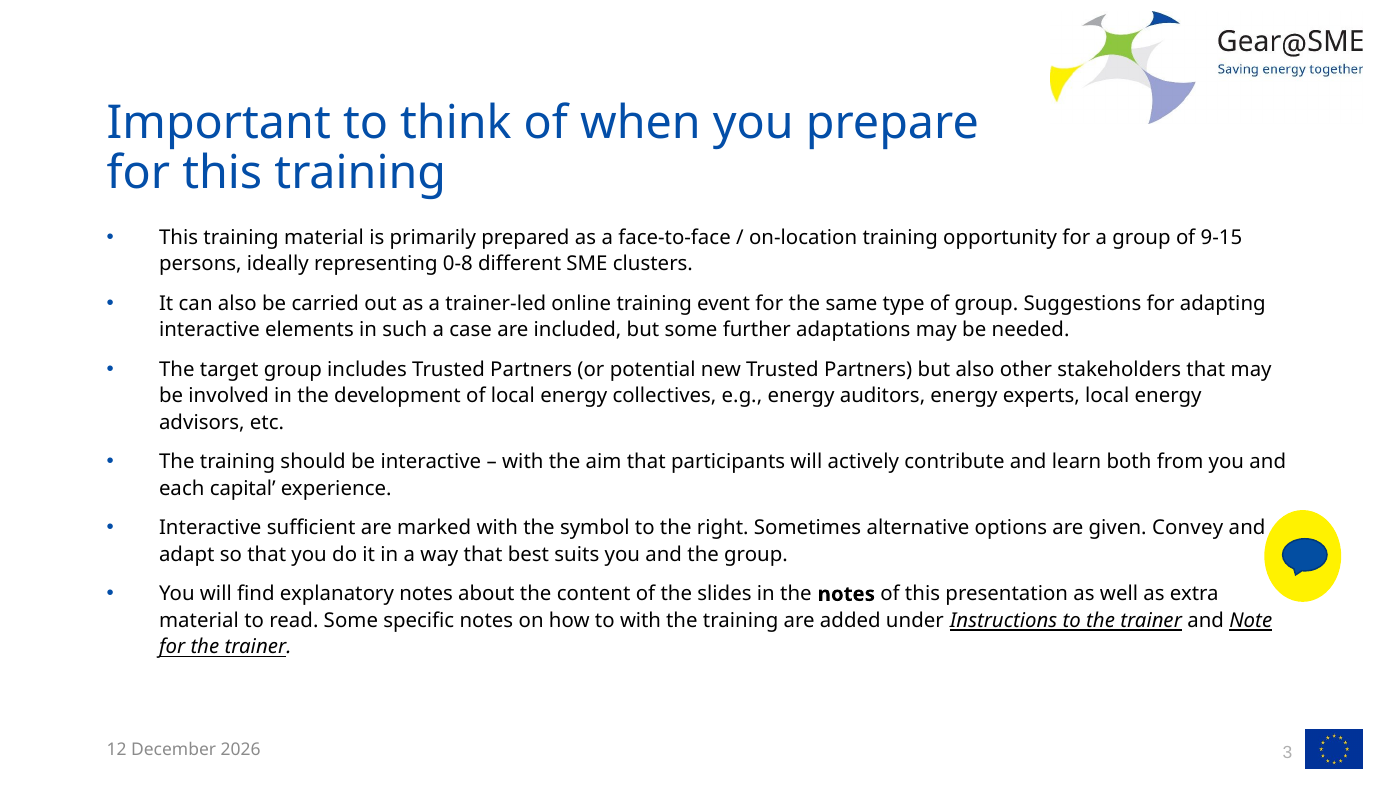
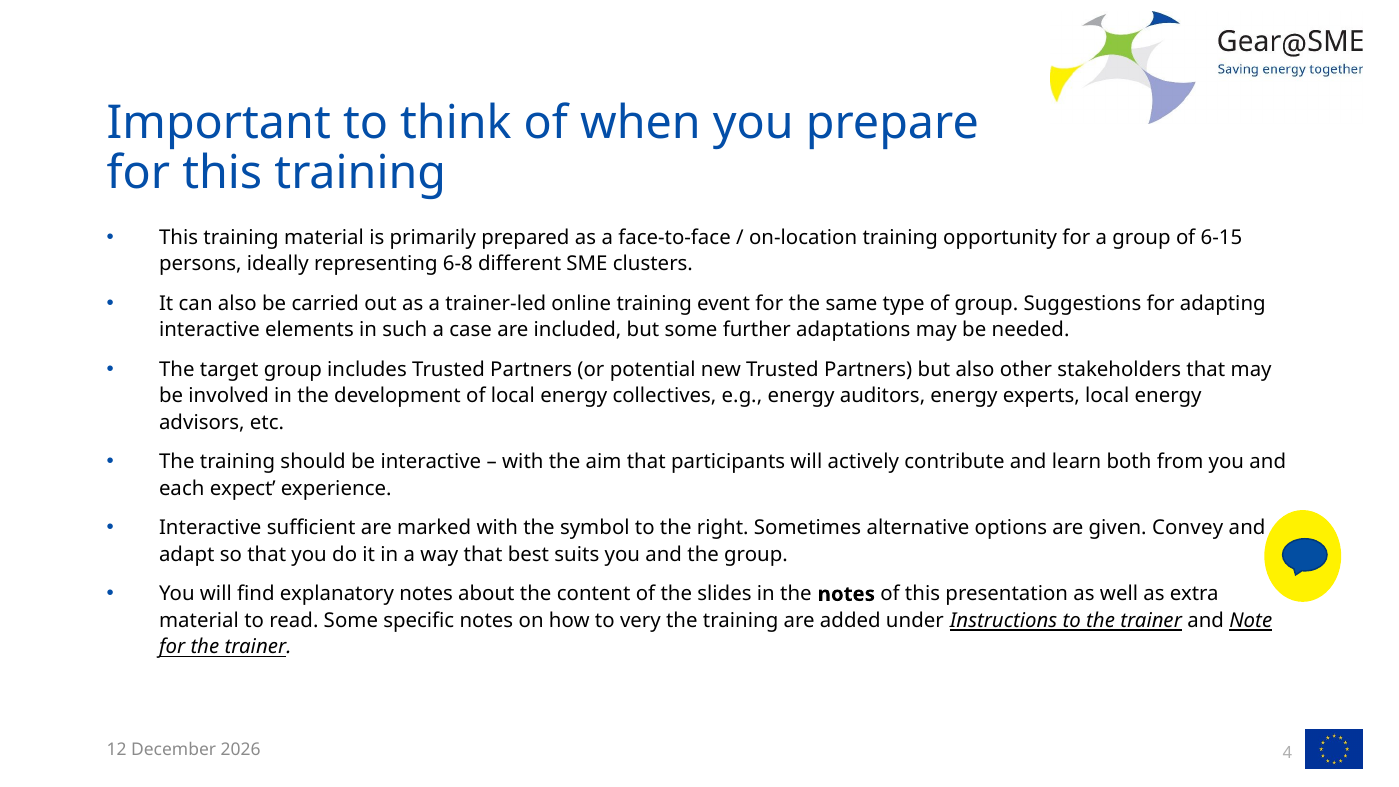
9-15: 9-15 -> 6-15 (1221, 238)
0-8: 0-8 -> 6-8 (458, 264)
capital: capital -> expect (243, 489)
to with: with -> very (640, 620)
3: 3 -> 4 (1288, 752)
